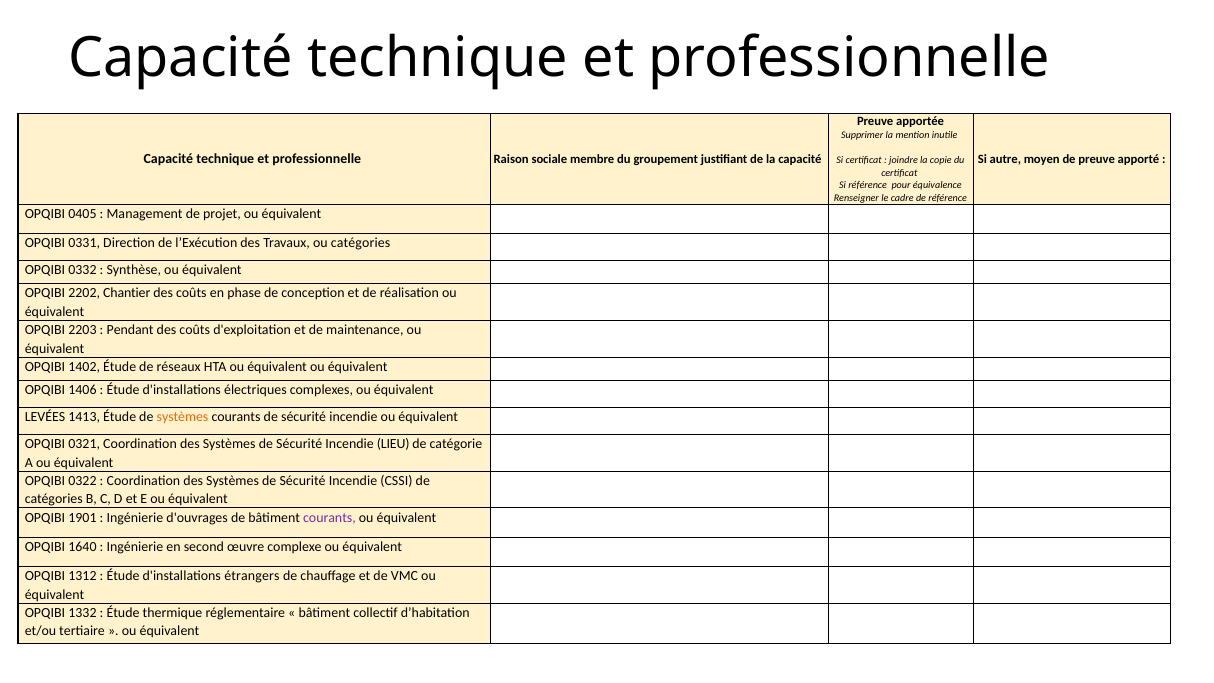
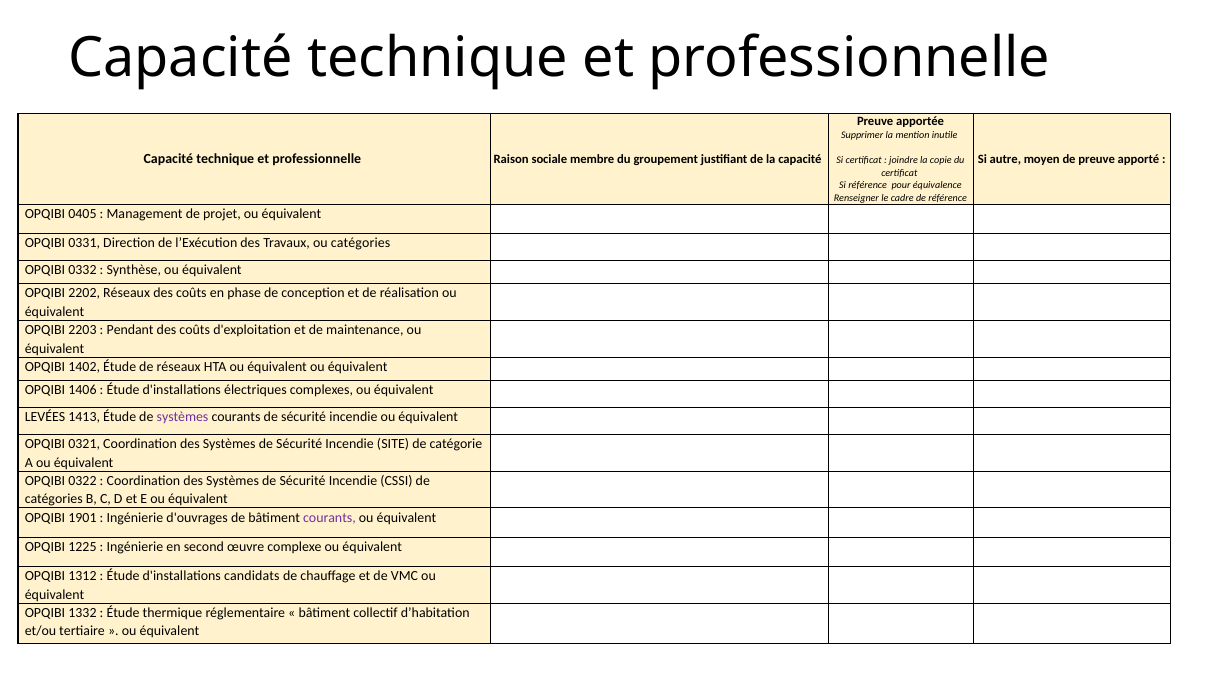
2202 Chantier: Chantier -> Réseaux (127, 293)
systèmes colour: orange -> purple (183, 417)
LIEU: LIEU -> SITE (393, 444)
1640: 1640 -> 1225 (82, 547)
étrangers: étrangers -> candidats (252, 576)
